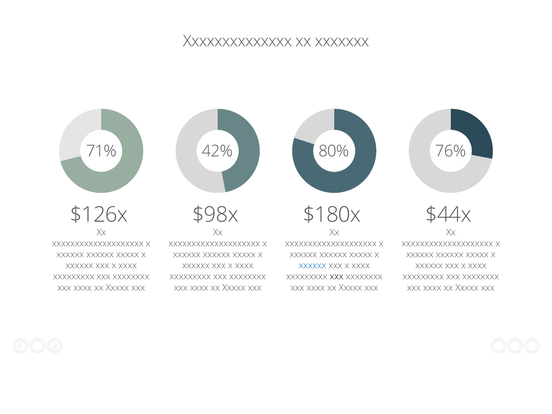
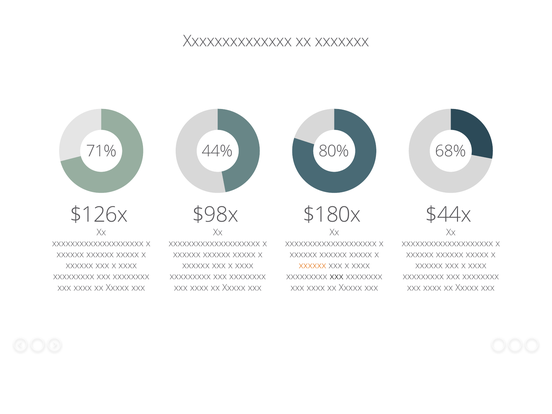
42%: 42% -> 44% (217, 151)
76%: 76% -> 68% (451, 151)
xxxxxx colour: blue -> orange (312, 266)
